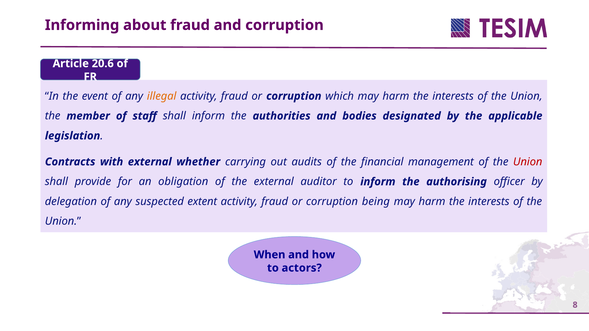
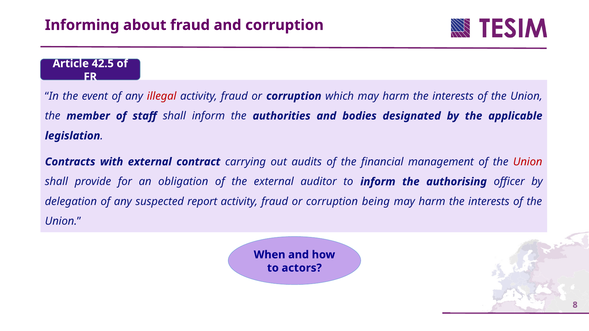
20.6: 20.6 -> 42.5 (103, 64)
illegal colour: orange -> red (162, 96)
whether: whether -> contract (198, 162)
extent: extent -> report (202, 202)
